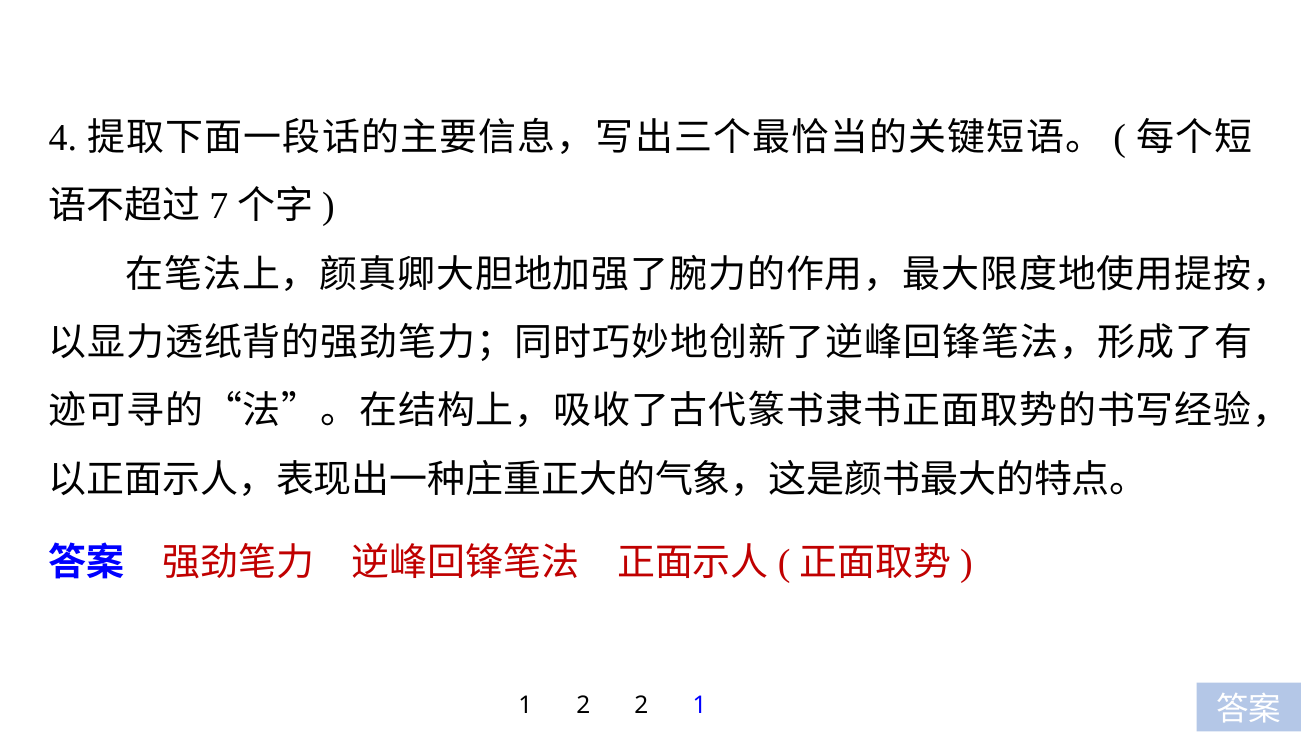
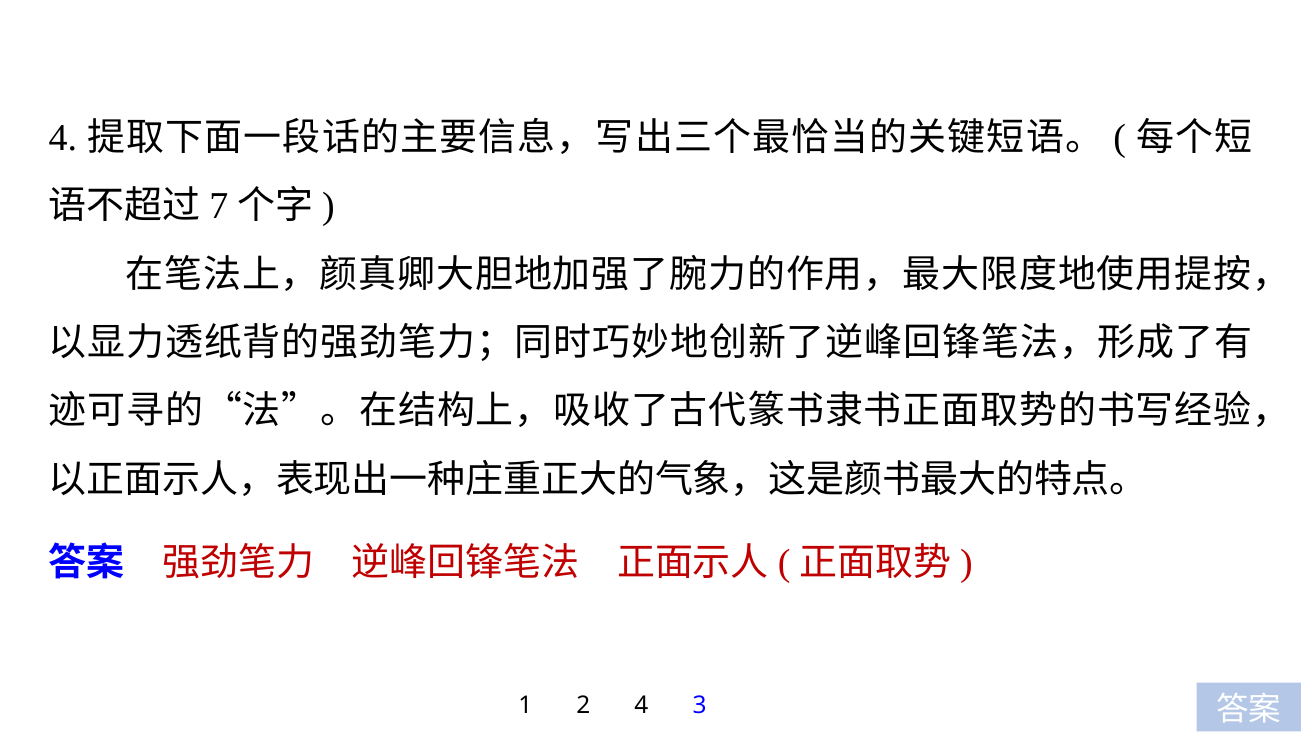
2 2: 2 -> 4 (641, 706)
1 1: 1 -> 3 (700, 706)
